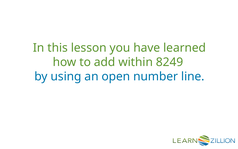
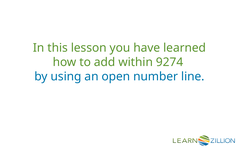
8249: 8249 -> 9274 (170, 62)
